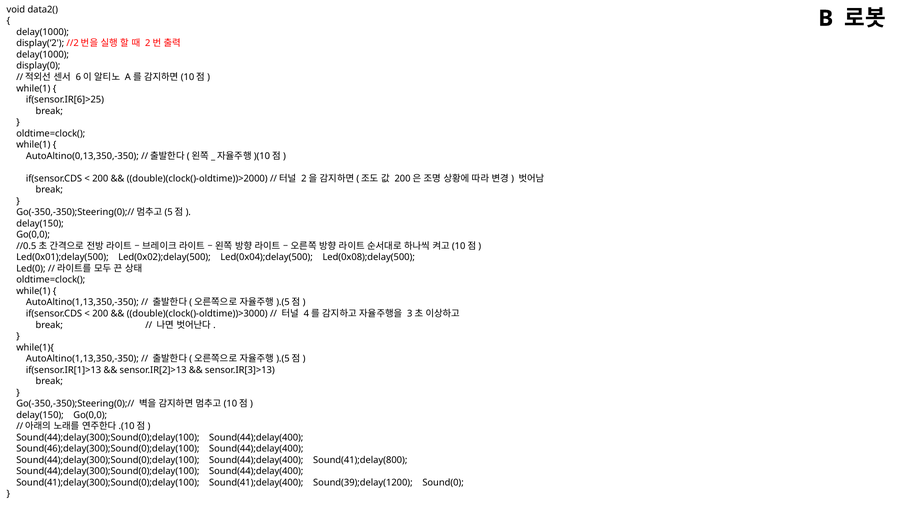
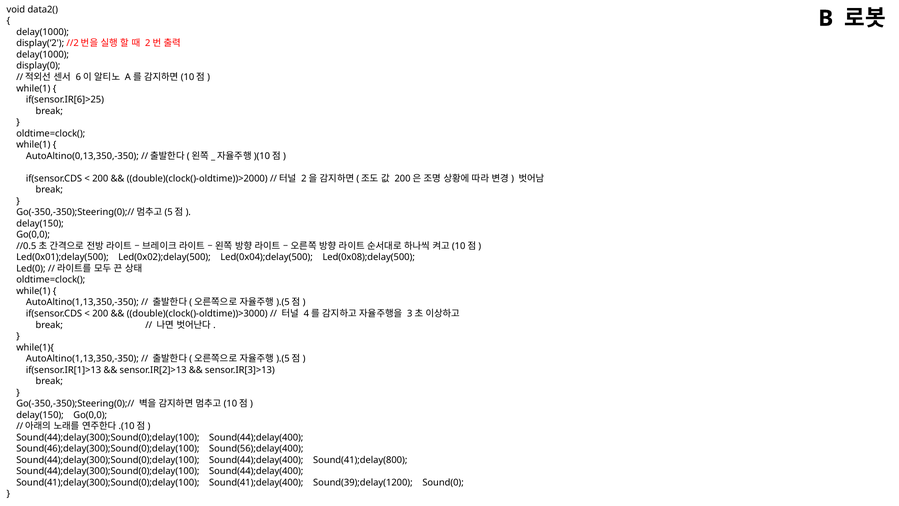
Sound(46);delay(300);Sound(0);delay(100 Sound(44);delay(400: Sound(44);delay(400 -> Sound(56);delay(400 (256, 449)
